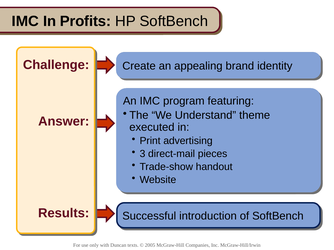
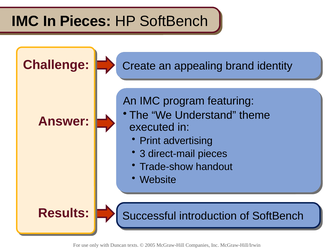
In Profits: Profits -> Pieces (85, 21)
